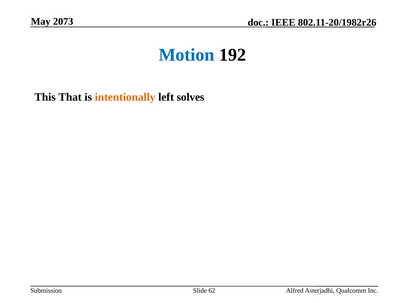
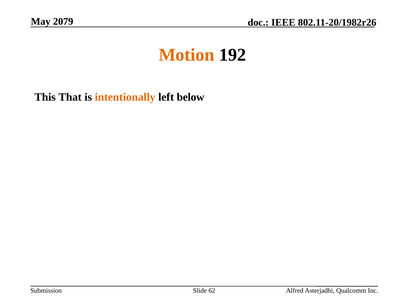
2073: 2073 -> 2079 (63, 21)
Motion colour: blue -> orange (187, 55)
solves: solves -> below (191, 97)
